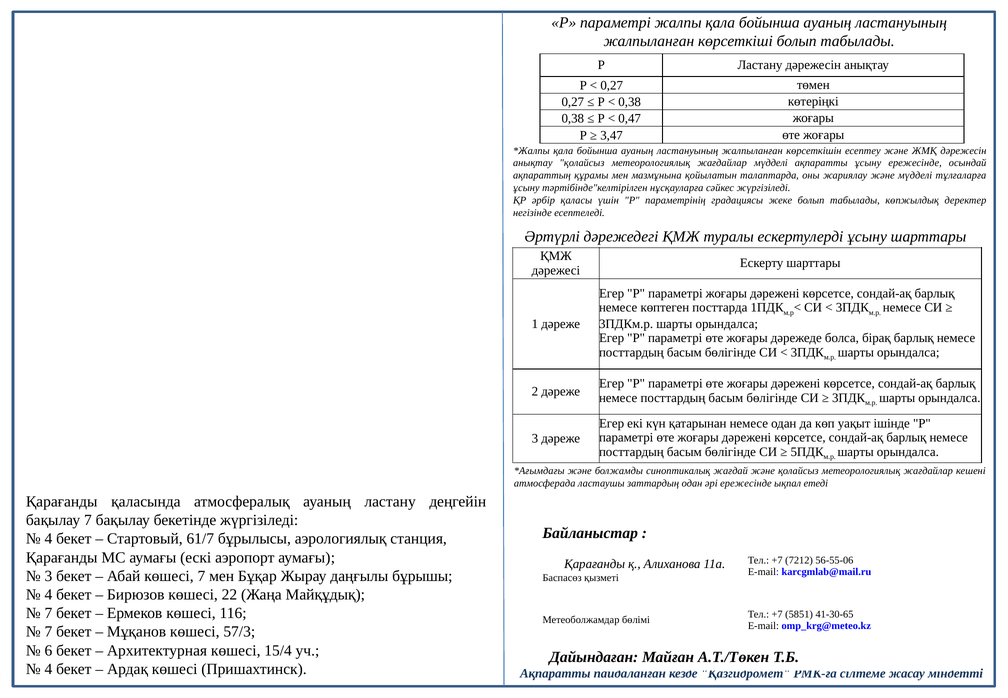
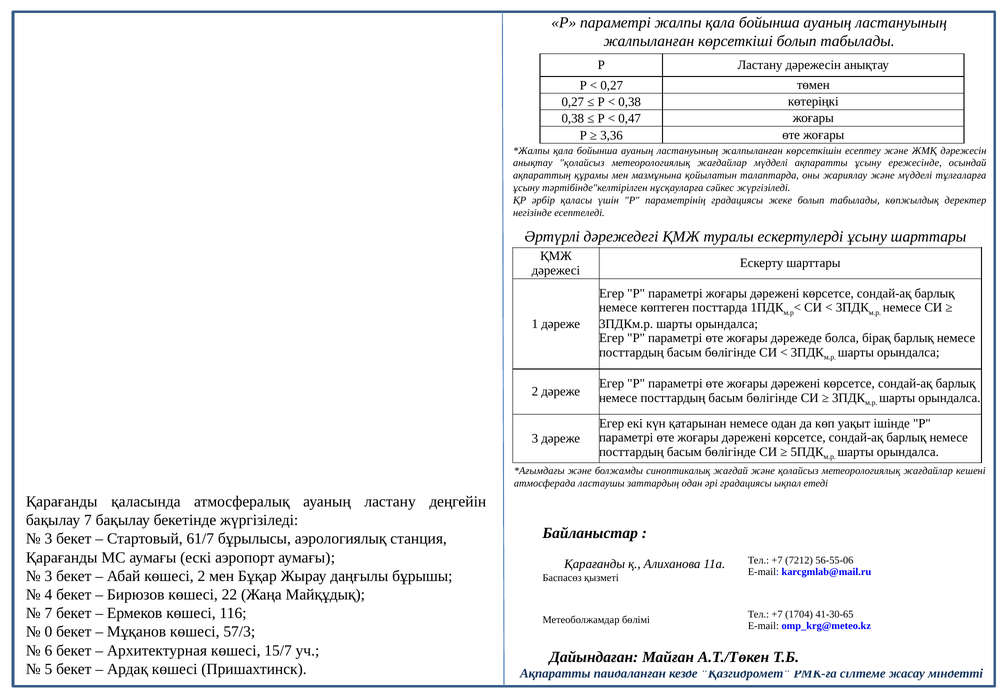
3,47: 3,47 -> 3,36 (612, 135)
әрі ережесінде: ережесінде -> градациясы (746, 483)
4: 4 -> 3 (48, 539)
көшесі 7: 7 -> 2 (201, 576)
5851: 5851 -> 1704 (799, 614)
7: 7 -> 0 (48, 632)
15/4: 15/4 -> 15/7 (278, 650)
4: 4 -> 5 (48, 669)
